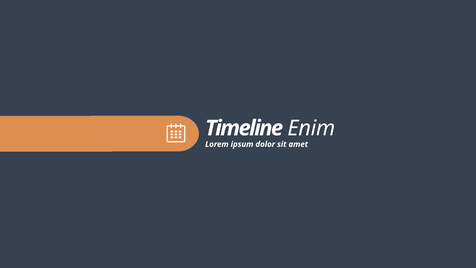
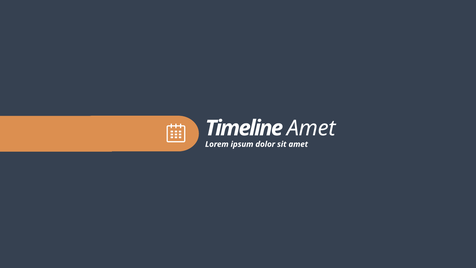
Enim: Enim -> Amet (311, 128)
